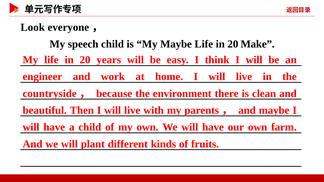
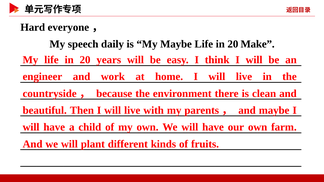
Look: Look -> Hard (33, 27)
speech child: child -> daily (113, 44)
